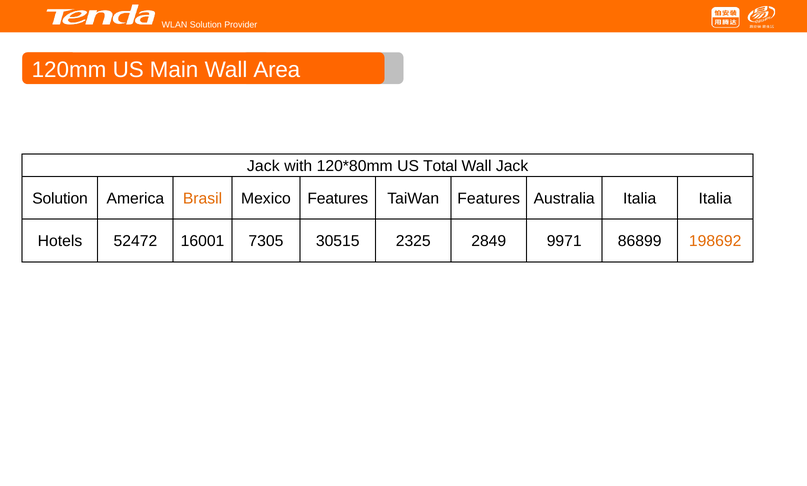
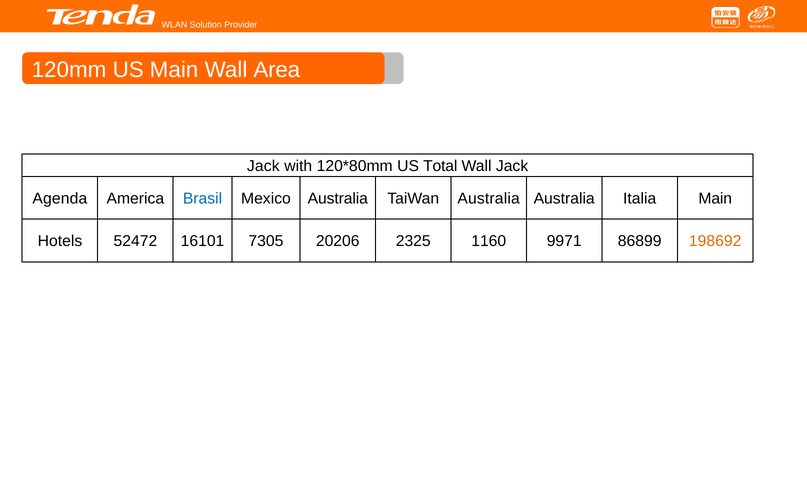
Solution: Solution -> Agenda (60, 198)
Brasil colour: orange -> blue (203, 198)
Mexico Features: Features -> Australia (338, 198)
TaiWan Features: Features -> Australia (489, 198)
Italia Italia: Italia -> Main (715, 198)
16001: 16001 -> 16101 (203, 241)
30515: 30515 -> 20206 (338, 241)
2849: 2849 -> 1160 (489, 241)
